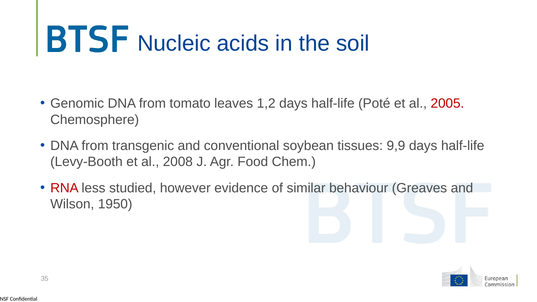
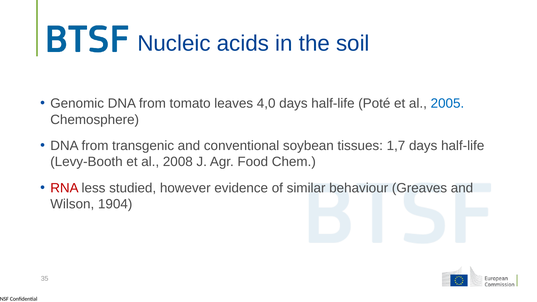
1,2: 1,2 -> 4,0 (266, 104)
2005 colour: red -> blue (447, 104)
9,9: 9,9 -> 1,7 (396, 146)
1950: 1950 -> 1904 (115, 204)
